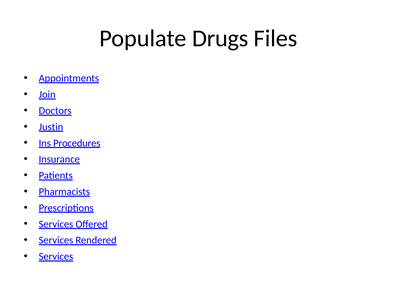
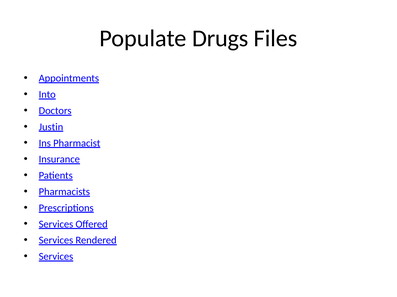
Join: Join -> Into (47, 95)
Procedures: Procedures -> Pharmacist (77, 143)
